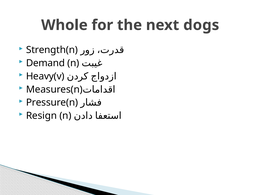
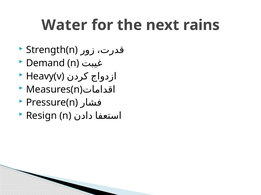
Whole: Whole -> Water (64, 25)
dogs: dogs -> rains (201, 25)
